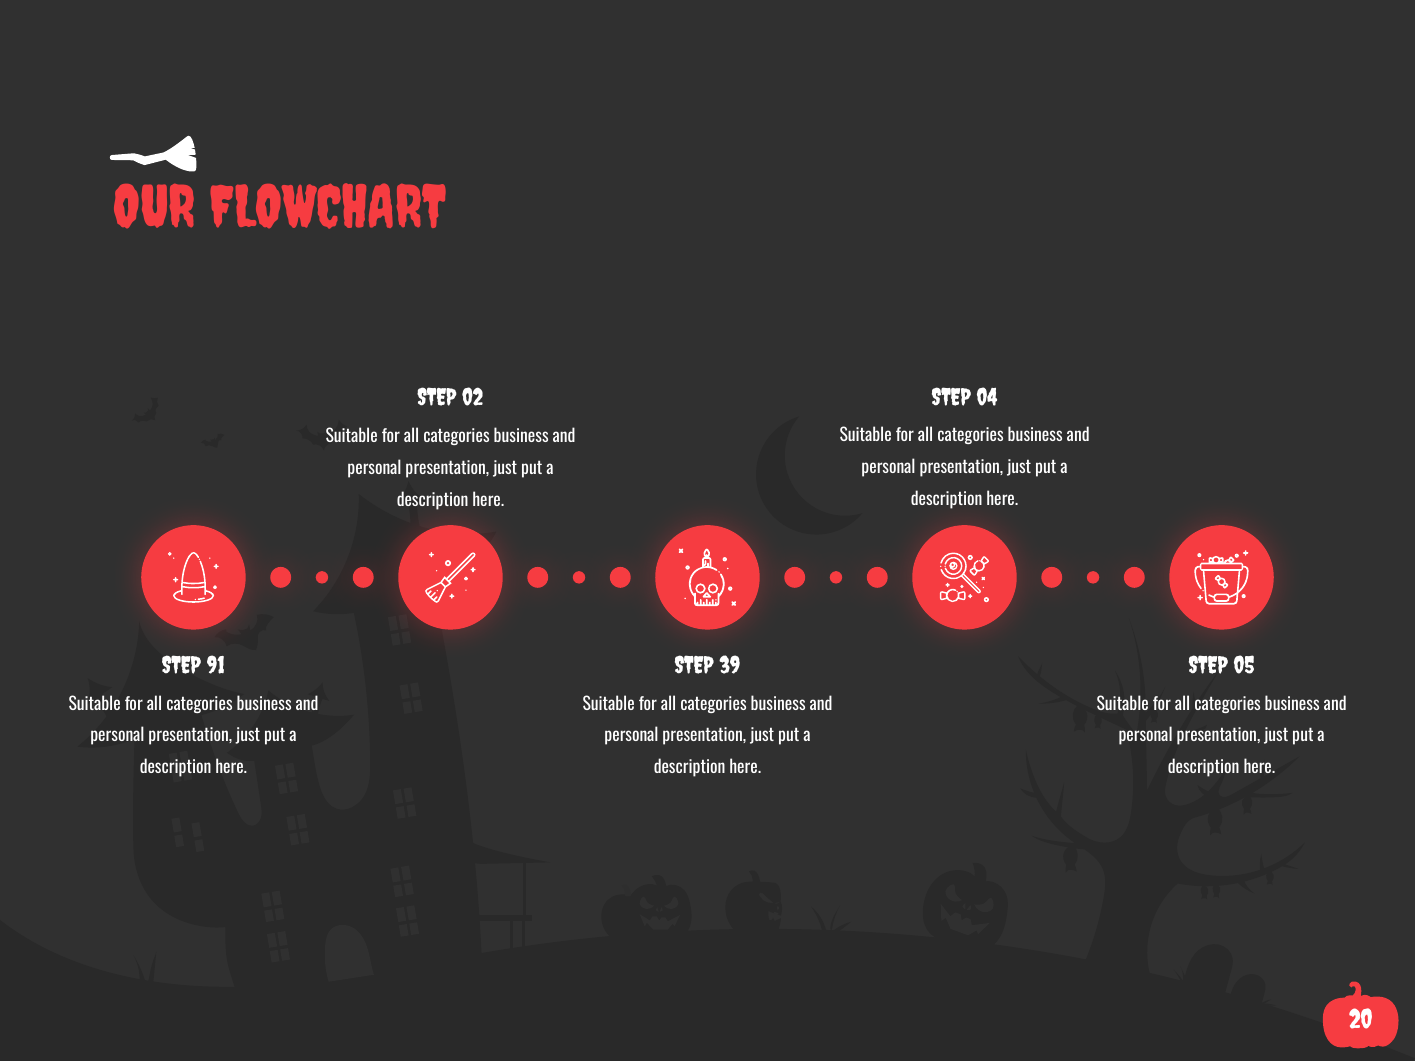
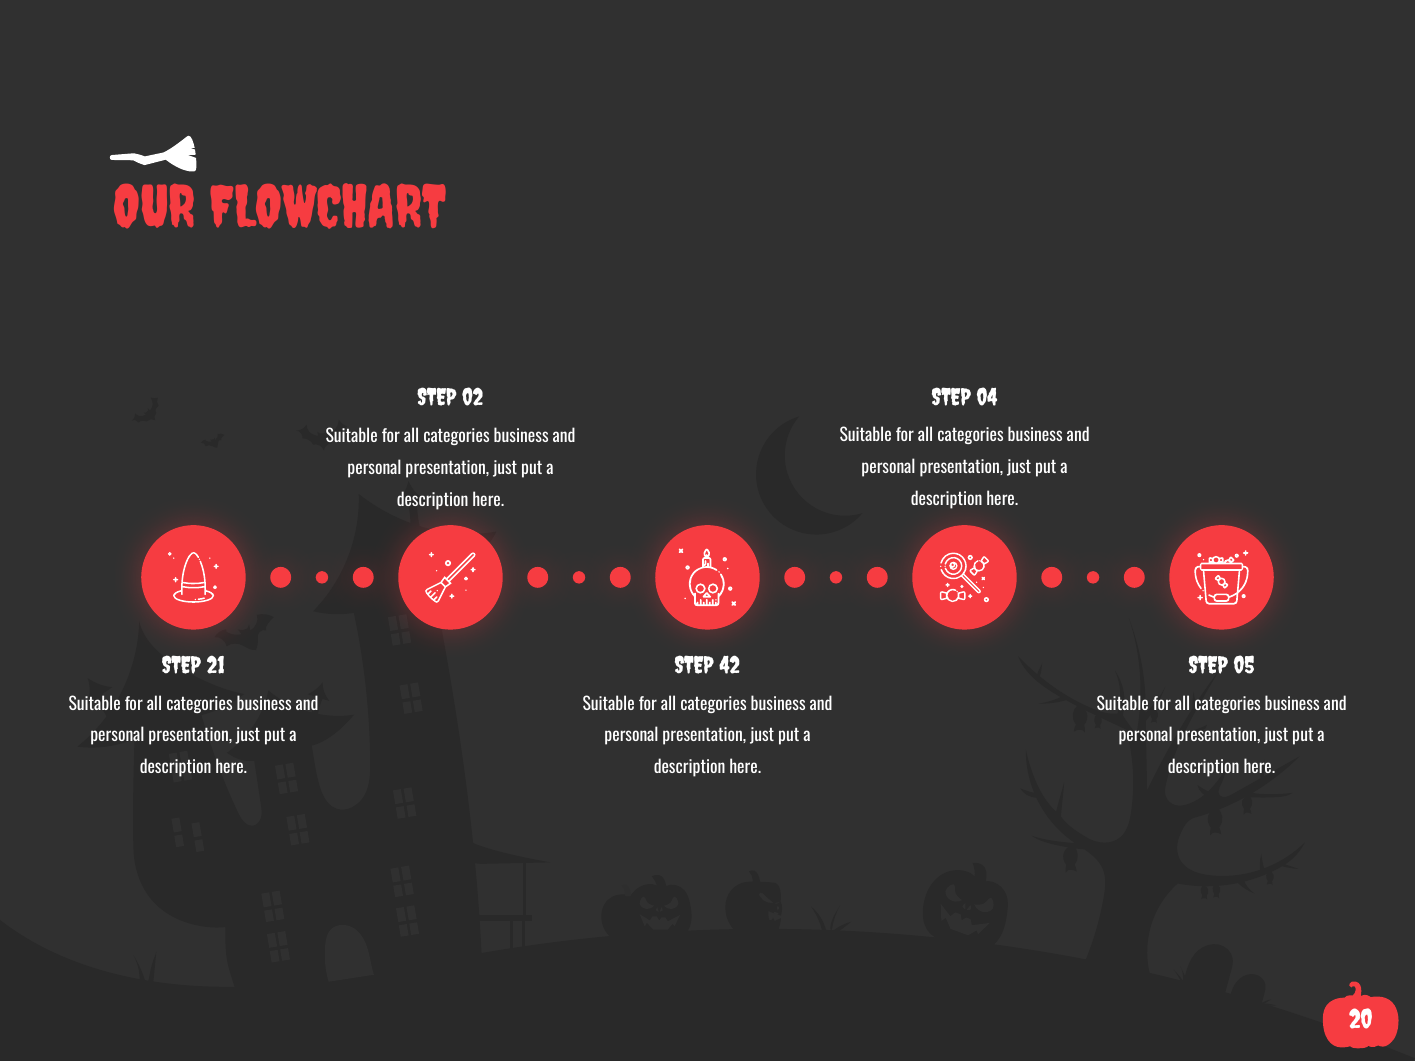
91: 91 -> 21 (216, 666)
39: 39 -> 42 (730, 666)
